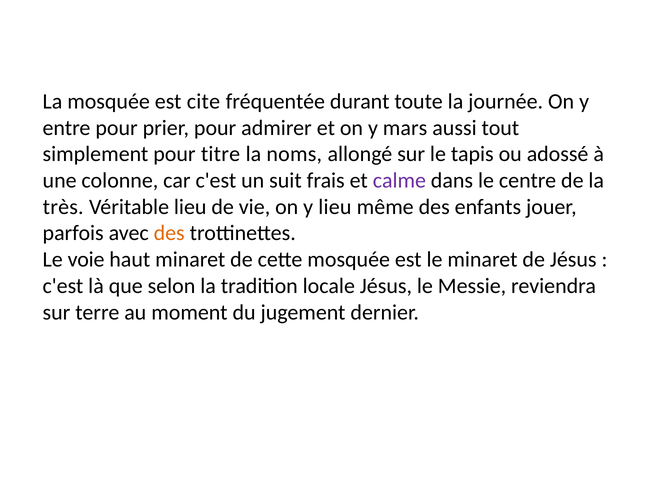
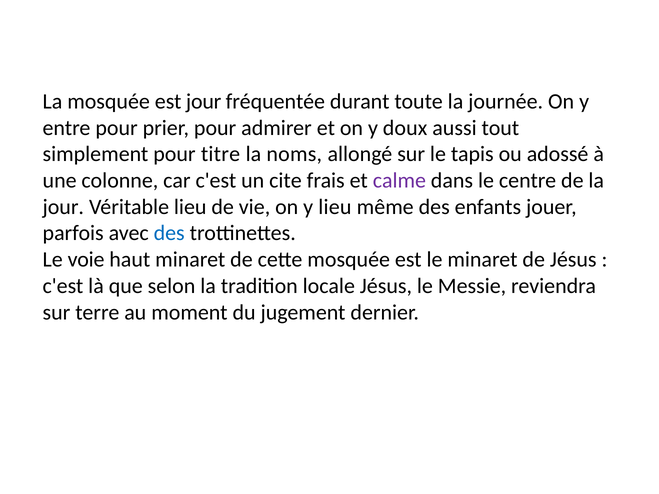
est cite: cite -> jour (204, 102)
mars: mars -> doux (405, 128)
suit: suit -> cite (285, 181)
très: très -> jour (63, 207)
des colour: orange -> blue (169, 233)
